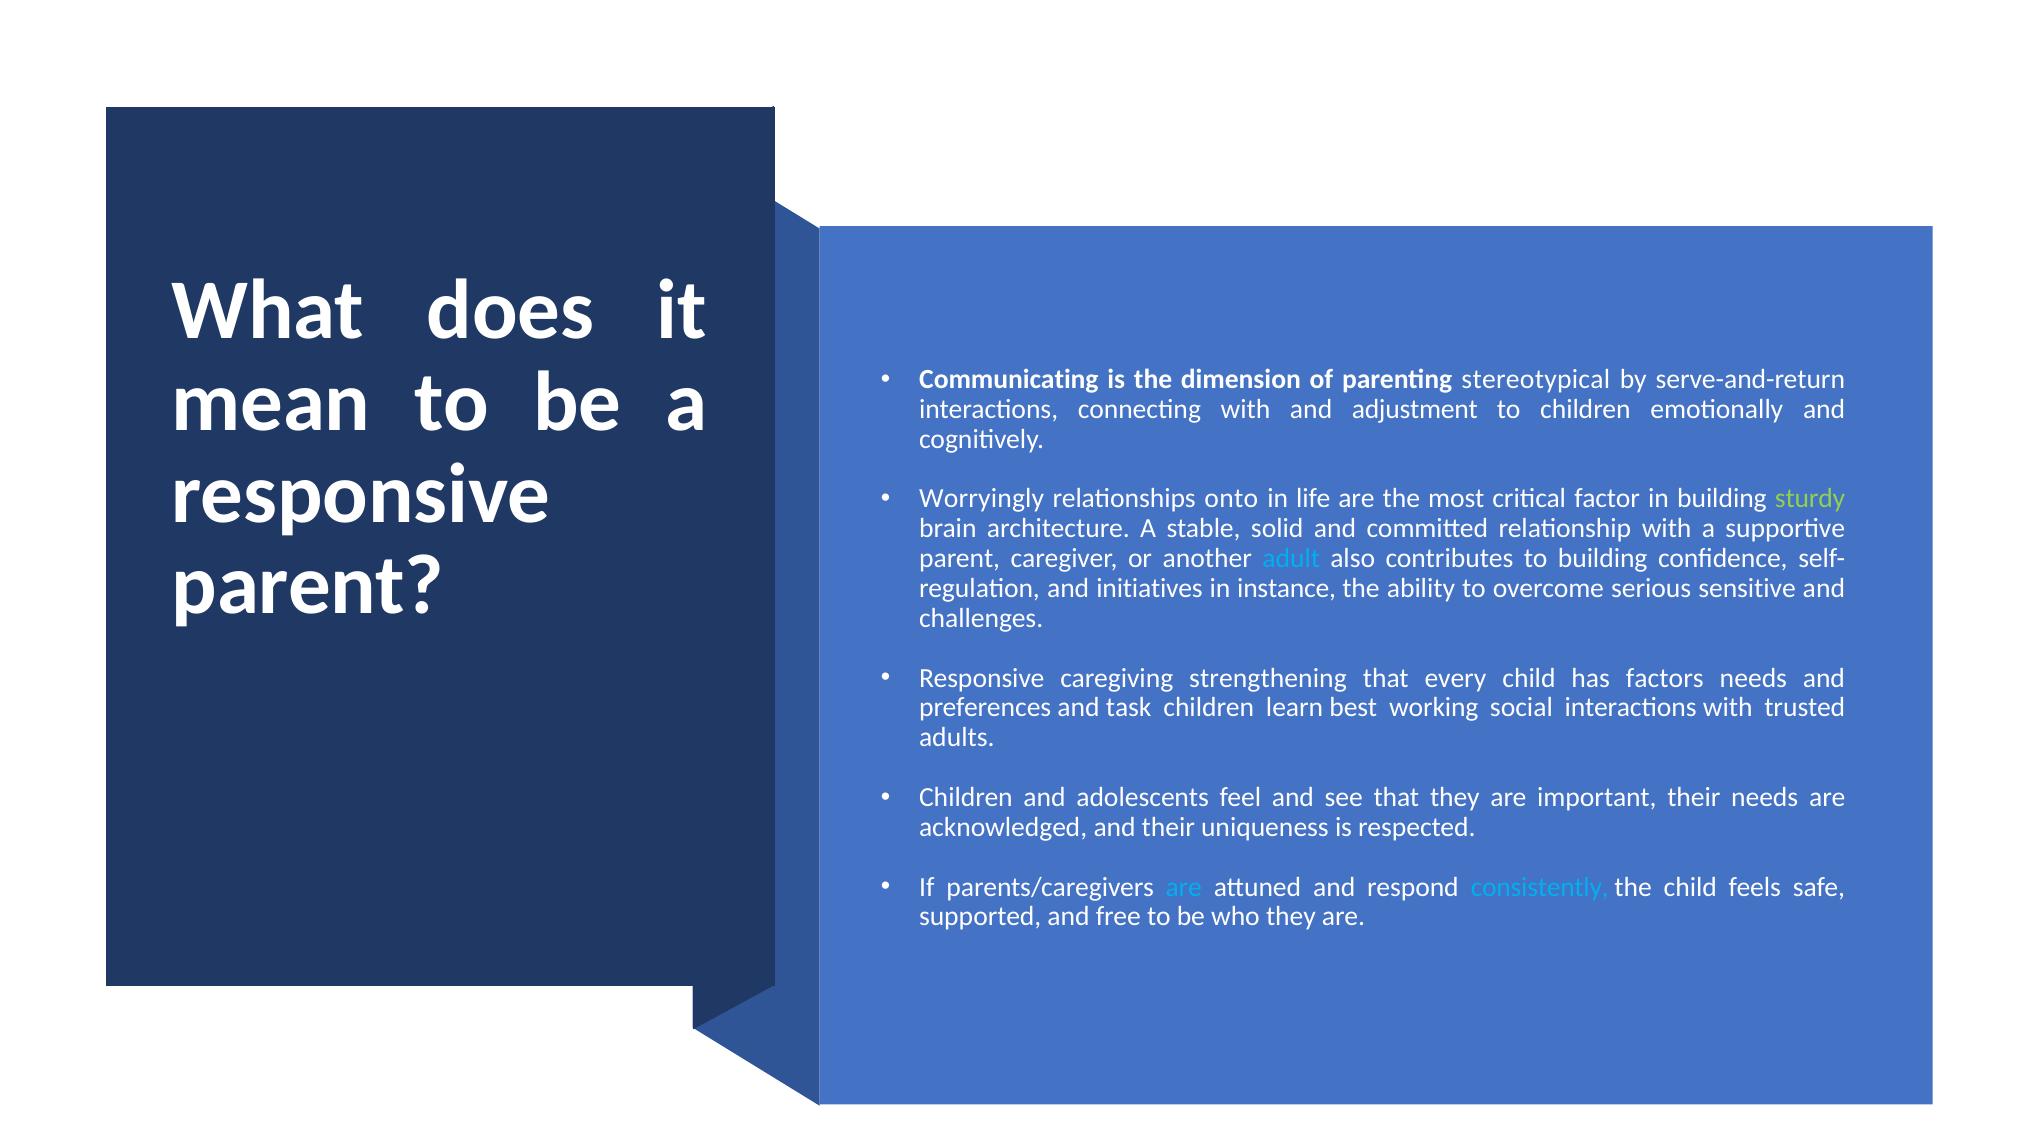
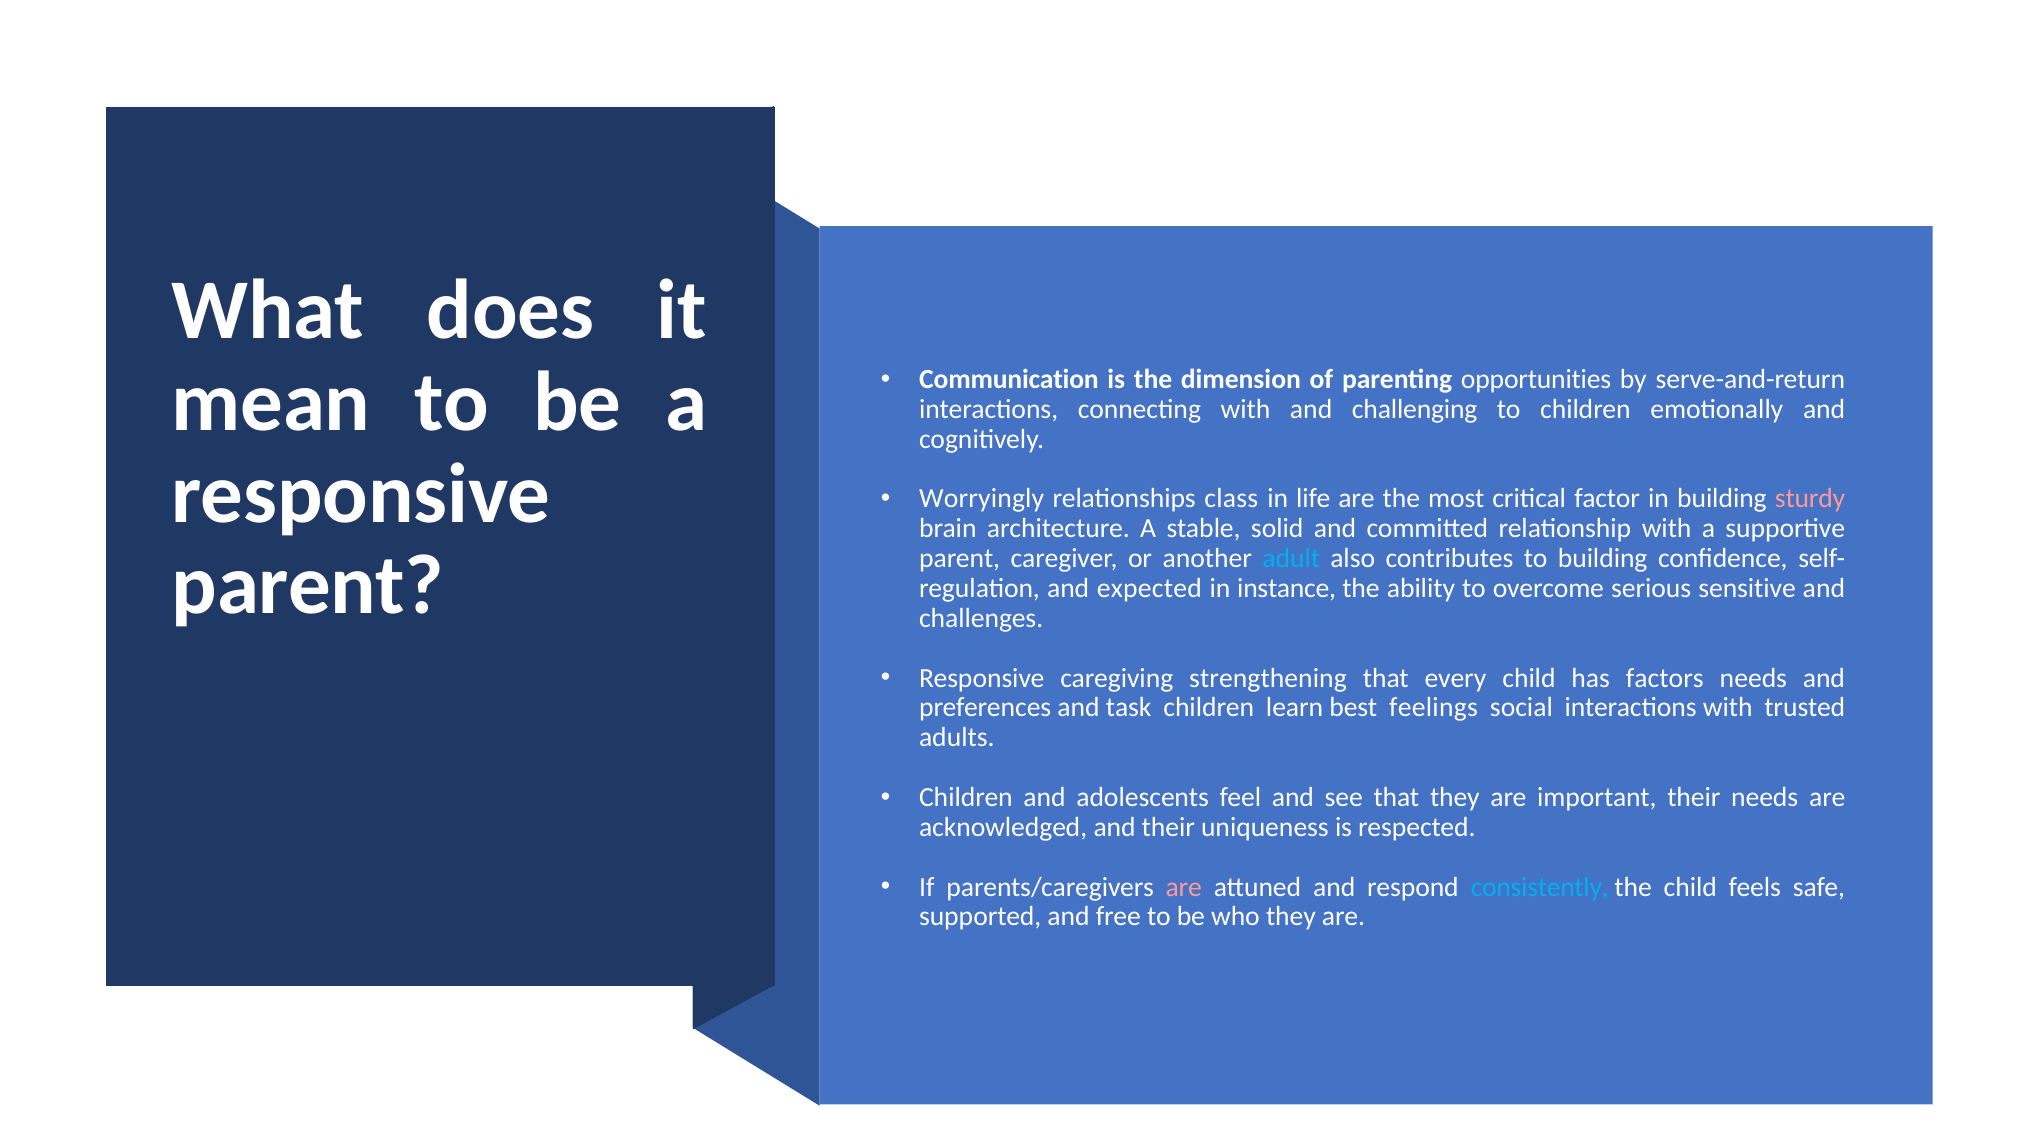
Communicating: Communicating -> Communication (1009, 379)
stereotypical: stereotypical -> opportunities (1536, 379)
adjustment: adjustment -> challenging (1415, 409)
onto: onto -> class (1231, 499)
sturdy colour: light green -> pink (1810, 499)
initiatives: initiatives -> expected (1149, 588)
working: working -> feelings (1434, 708)
are colour: light blue -> pink (1184, 887)
